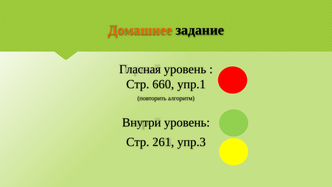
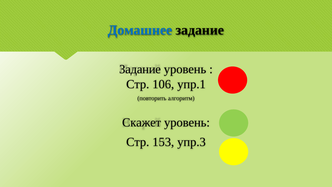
Домашнее colour: orange -> blue (140, 30)
Гласная: Гласная -> Задание (140, 69)
660: 660 -> 106 (163, 84)
Внутри: Внутри -> Скажет (142, 122)
261: 261 -> 153 (163, 142)
